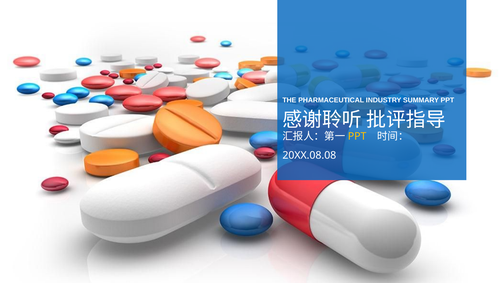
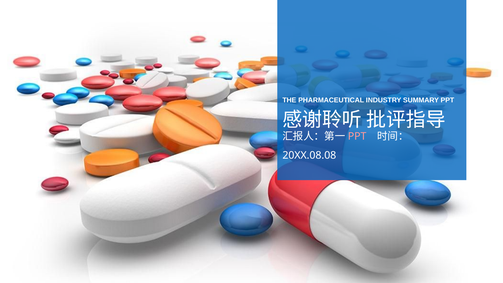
PPT colour: yellow -> pink (357, 136)
